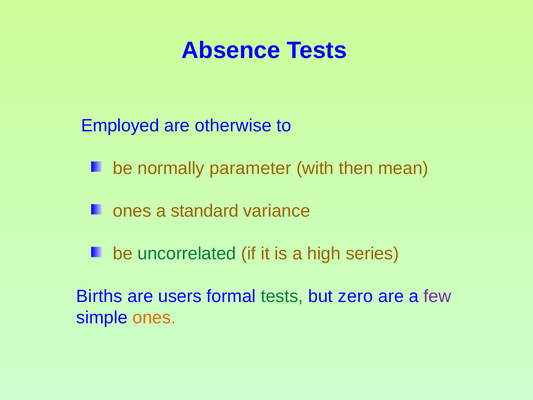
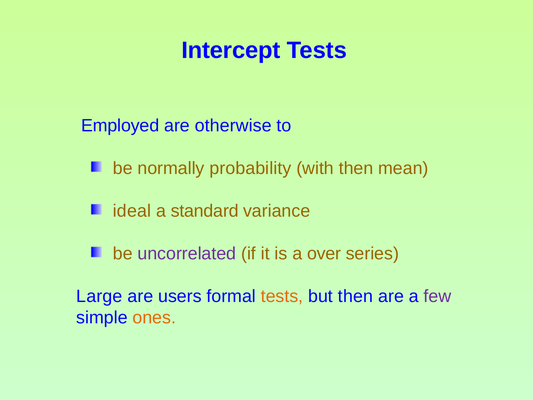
Absence: Absence -> Intercept (231, 50)
parameter: parameter -> probability (250, 168)
ones: ones -> ideal (132, 211)
uncorrelated colour: green -> purple (187, 253)
high: high -> over (324, 253)
Births: Births -> Large (99, 296)
tests colour: green -> orange (282, 296)
but zero: zero -> then (355, 296)
